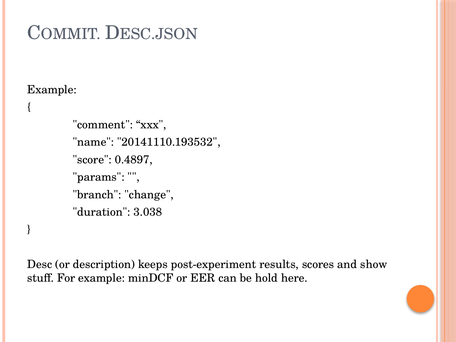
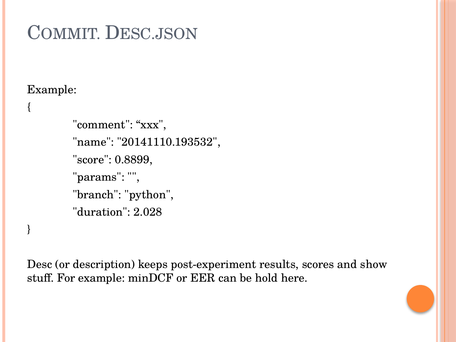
0.4897: 0.4897 -> 0.8899 (134, 160)
change: change -> python (149, 195)
3.038: 3.038 -> 2.028 (148, 212)
